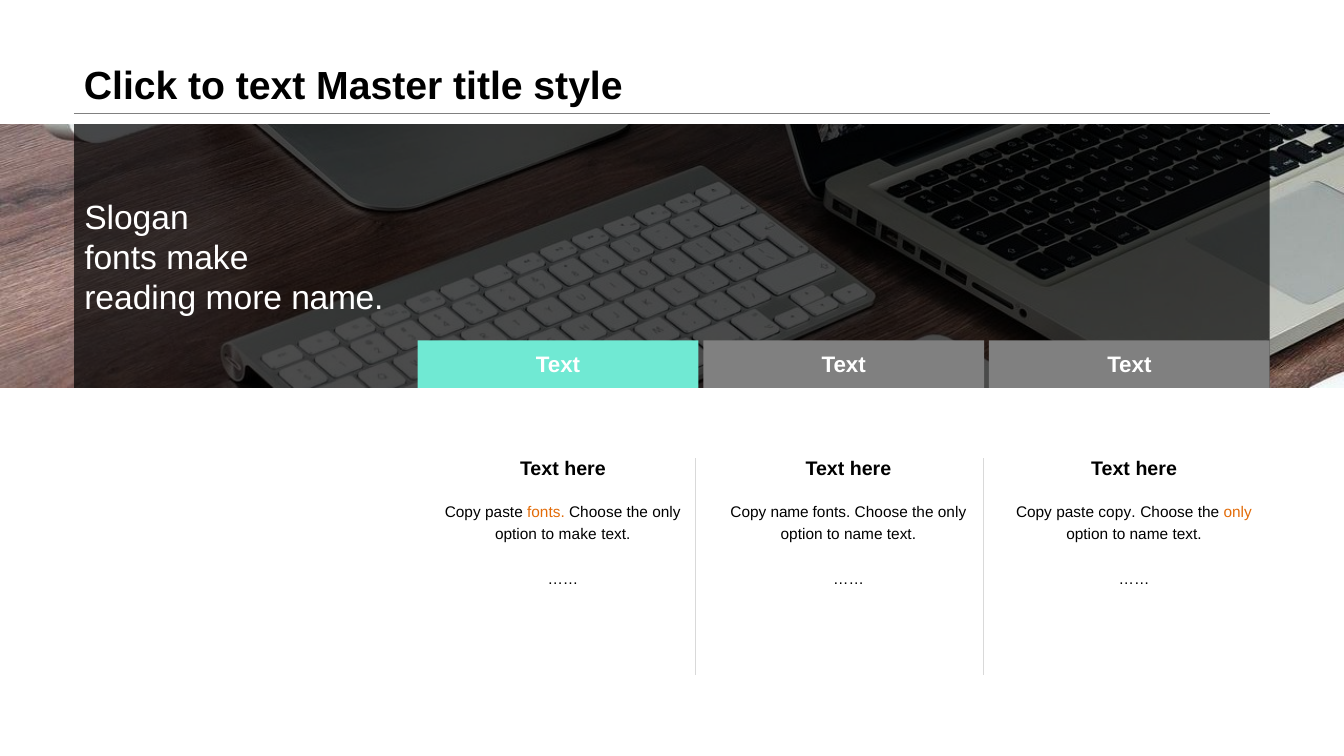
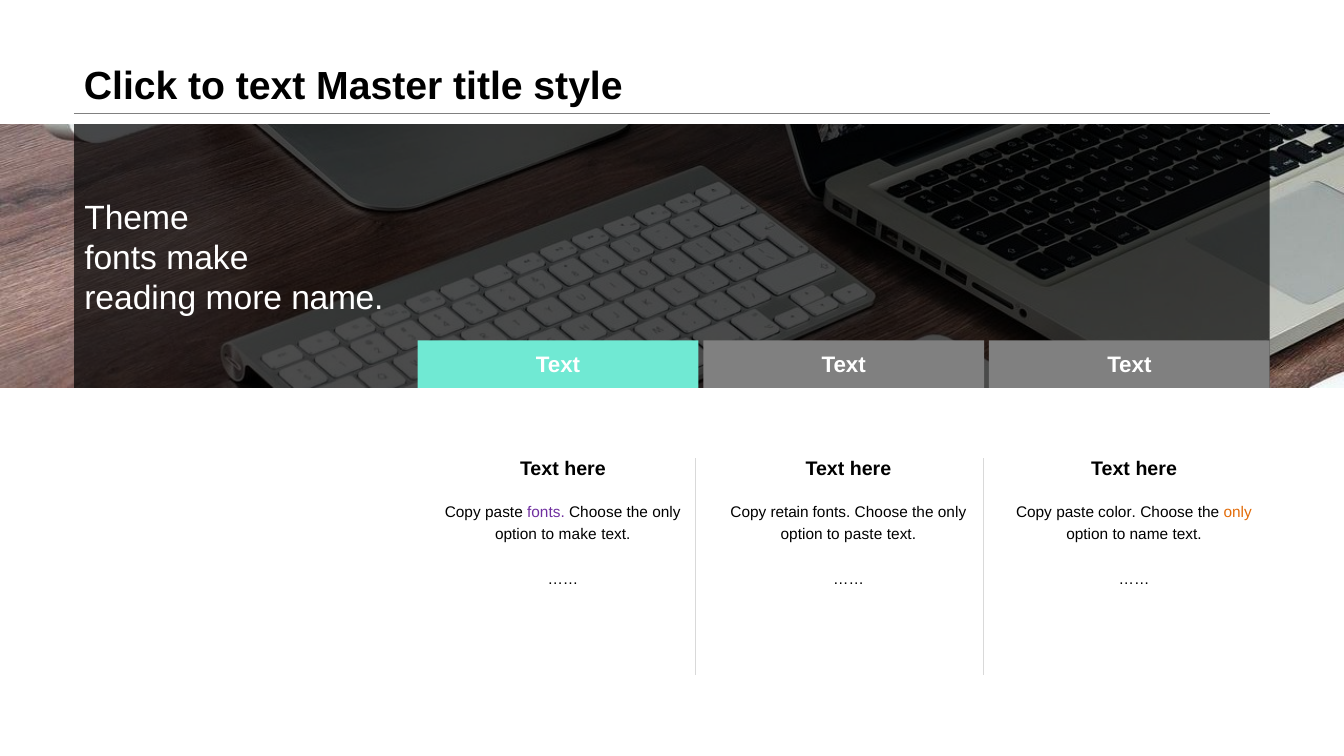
Slogan: Slogan -> Theme (137, 218)
fonts colour: orange -> purple (546, 513)
Copy name: name -> retain (790, 513)
paste copy: copy -> color (1117, 513)
name: name -> paste (863, 535)
